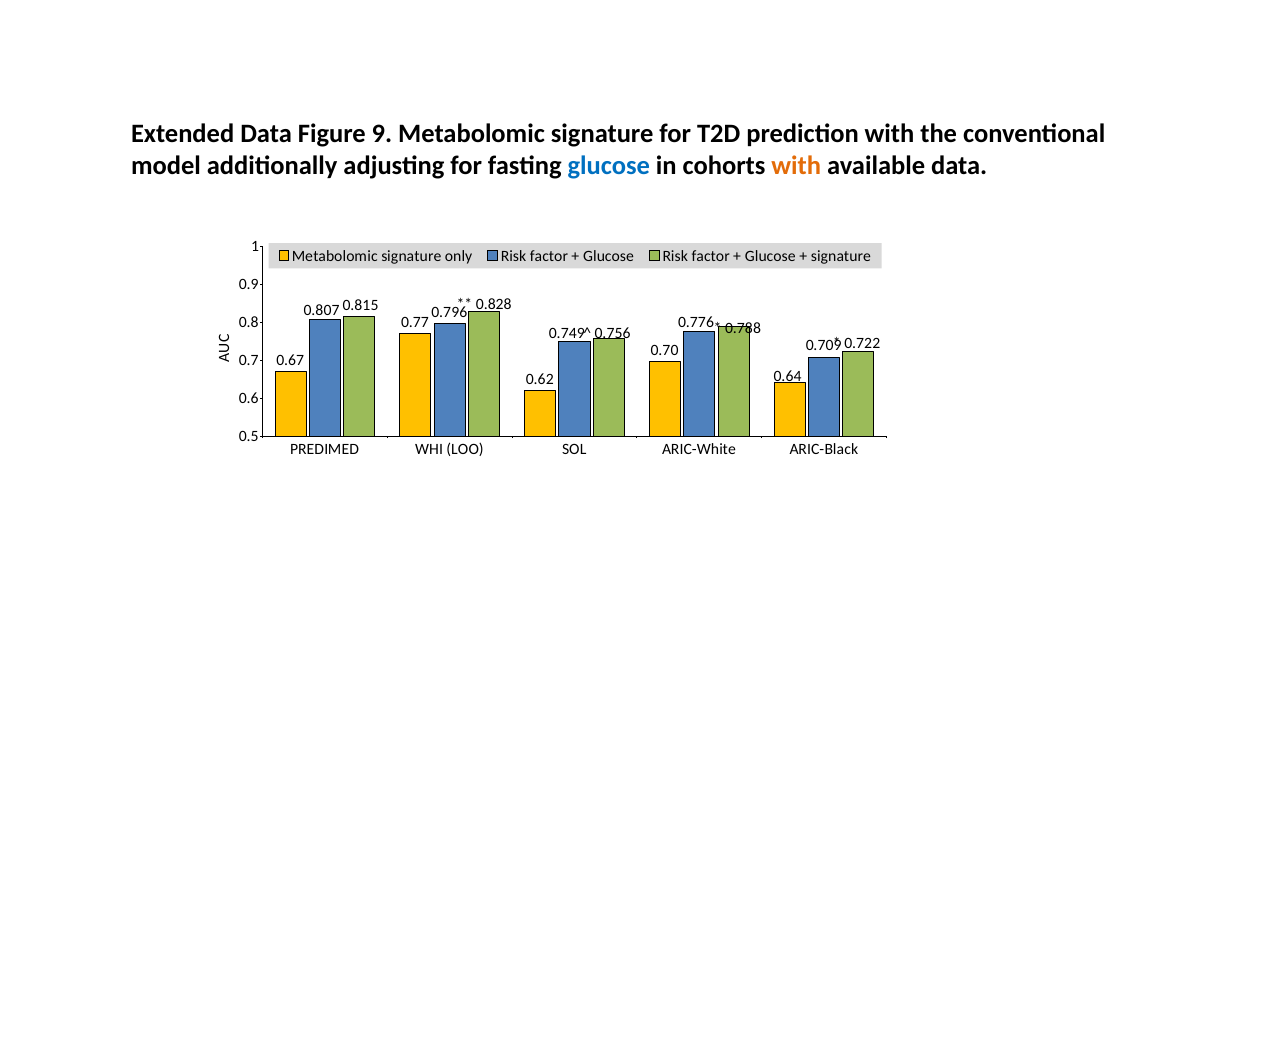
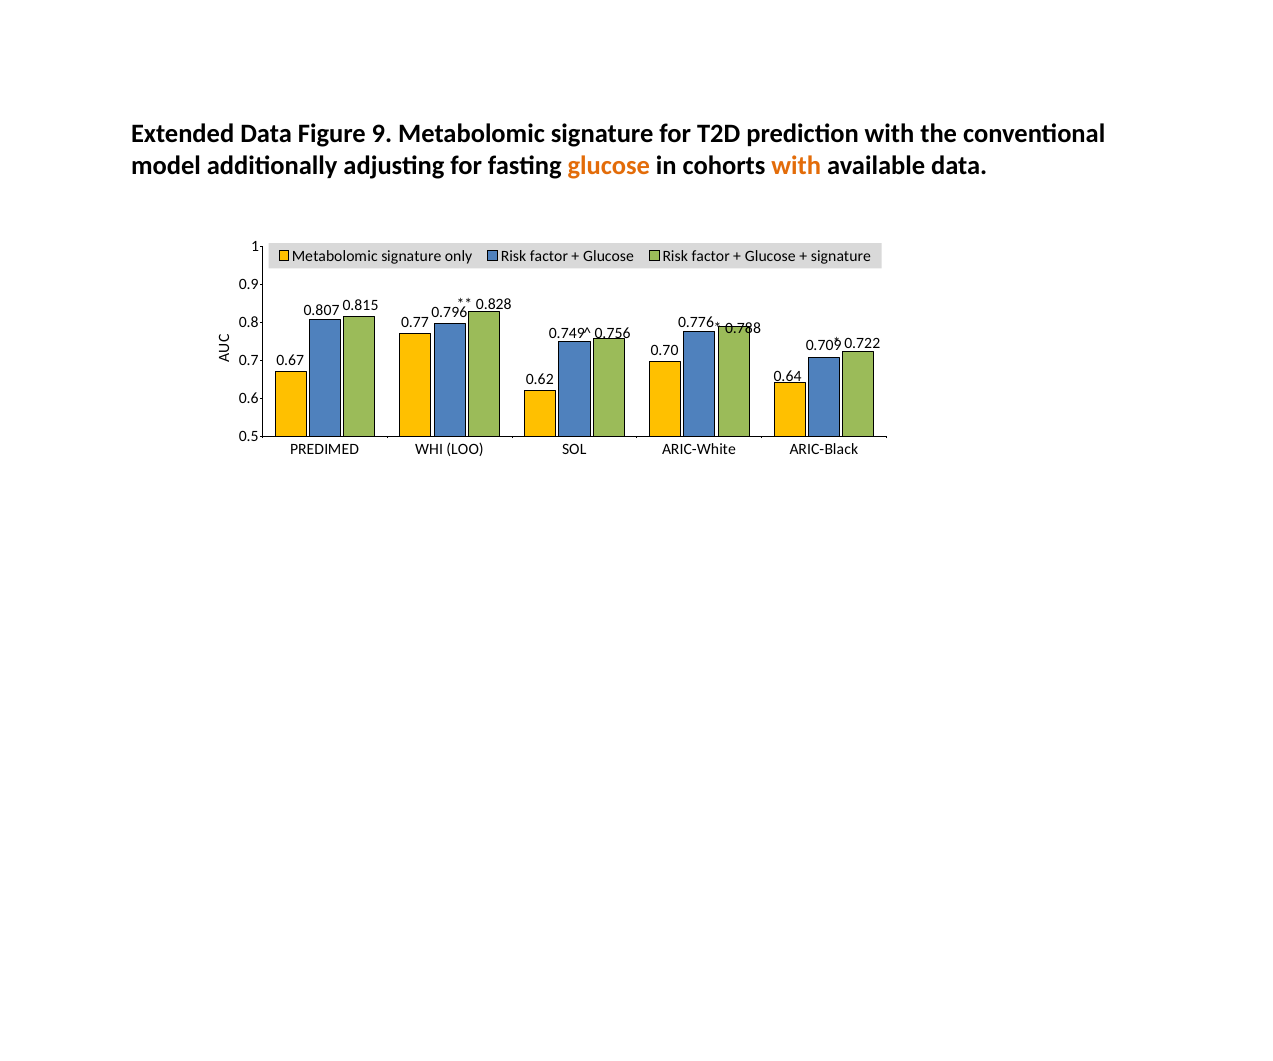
glucose colour: blue -> orange (609, 166)
